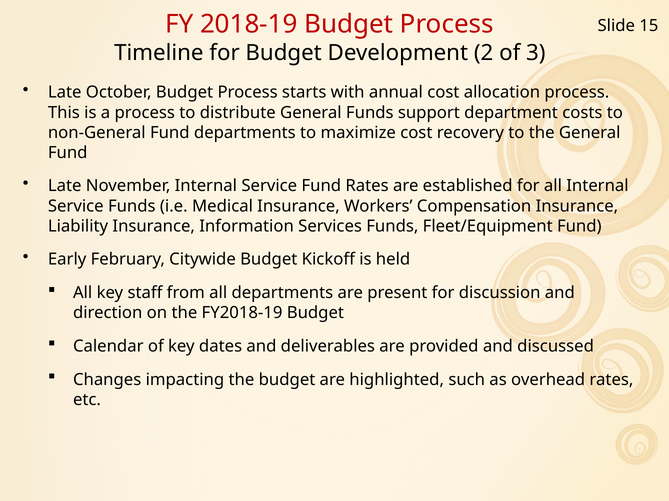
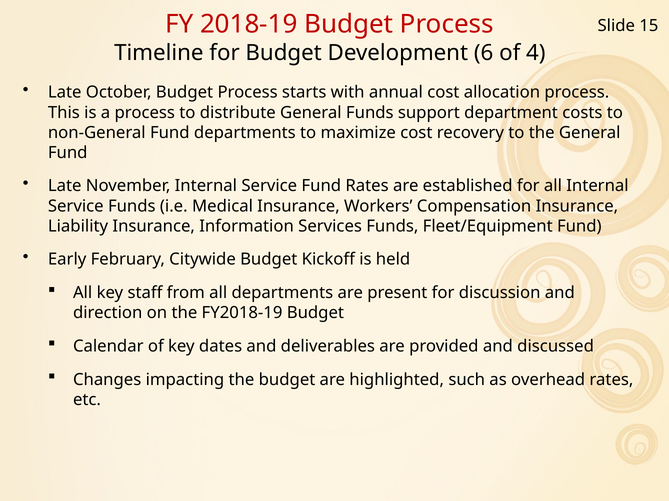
2: 2 -> 6 (484, 53)
3: 3 -> 4 (536, 53)
